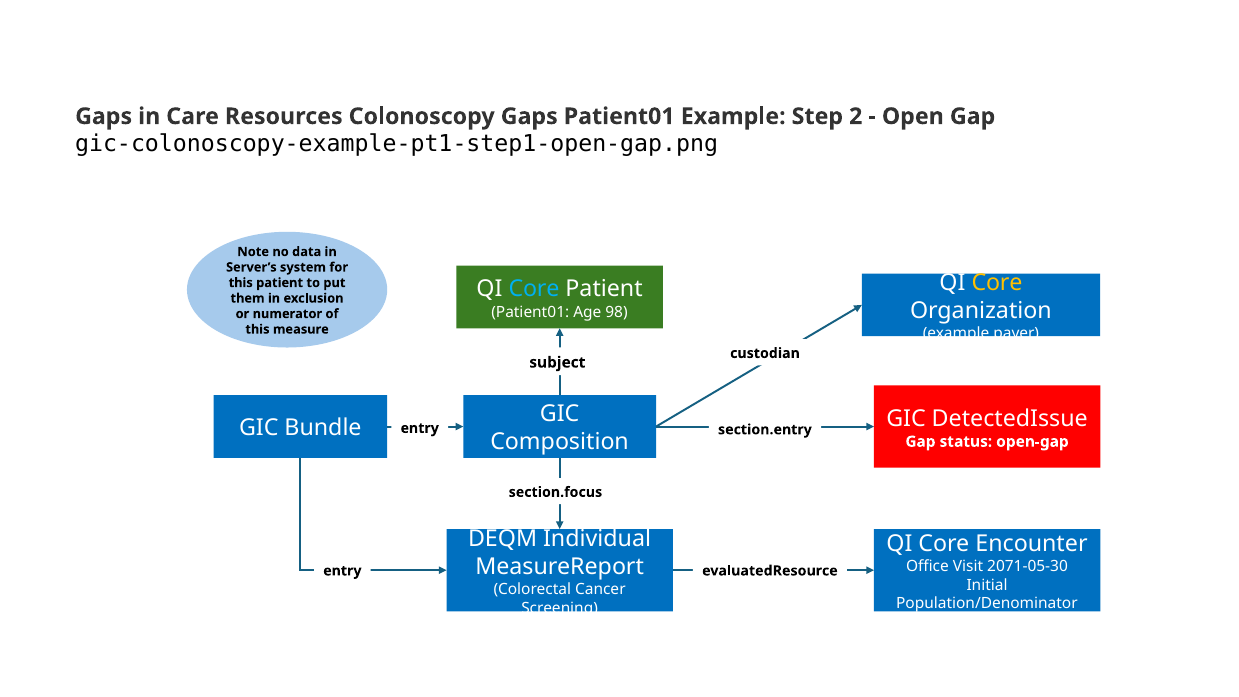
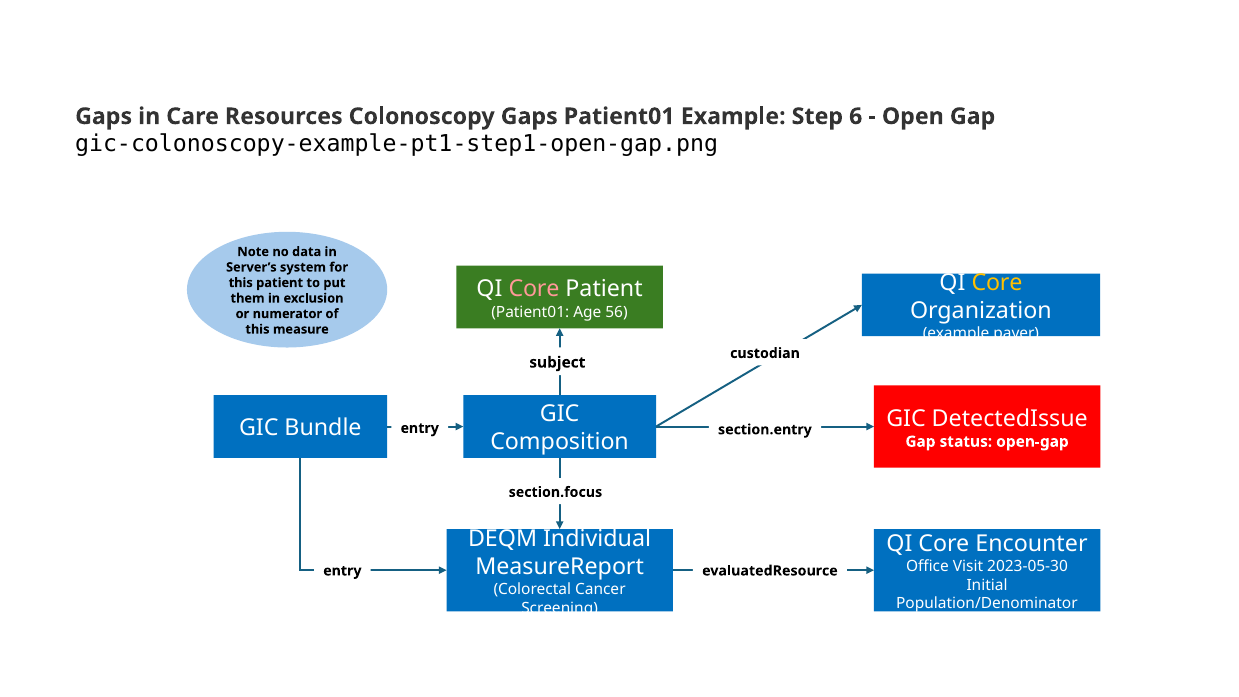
2: 2 -> 6 (856, 116)
Core colour: light blue -> pink (534, 289)
98: 98 -> 56 (617, 312)
2071-05-30: 2071-05-30 -> 2023-05-30 (1028, 567)
